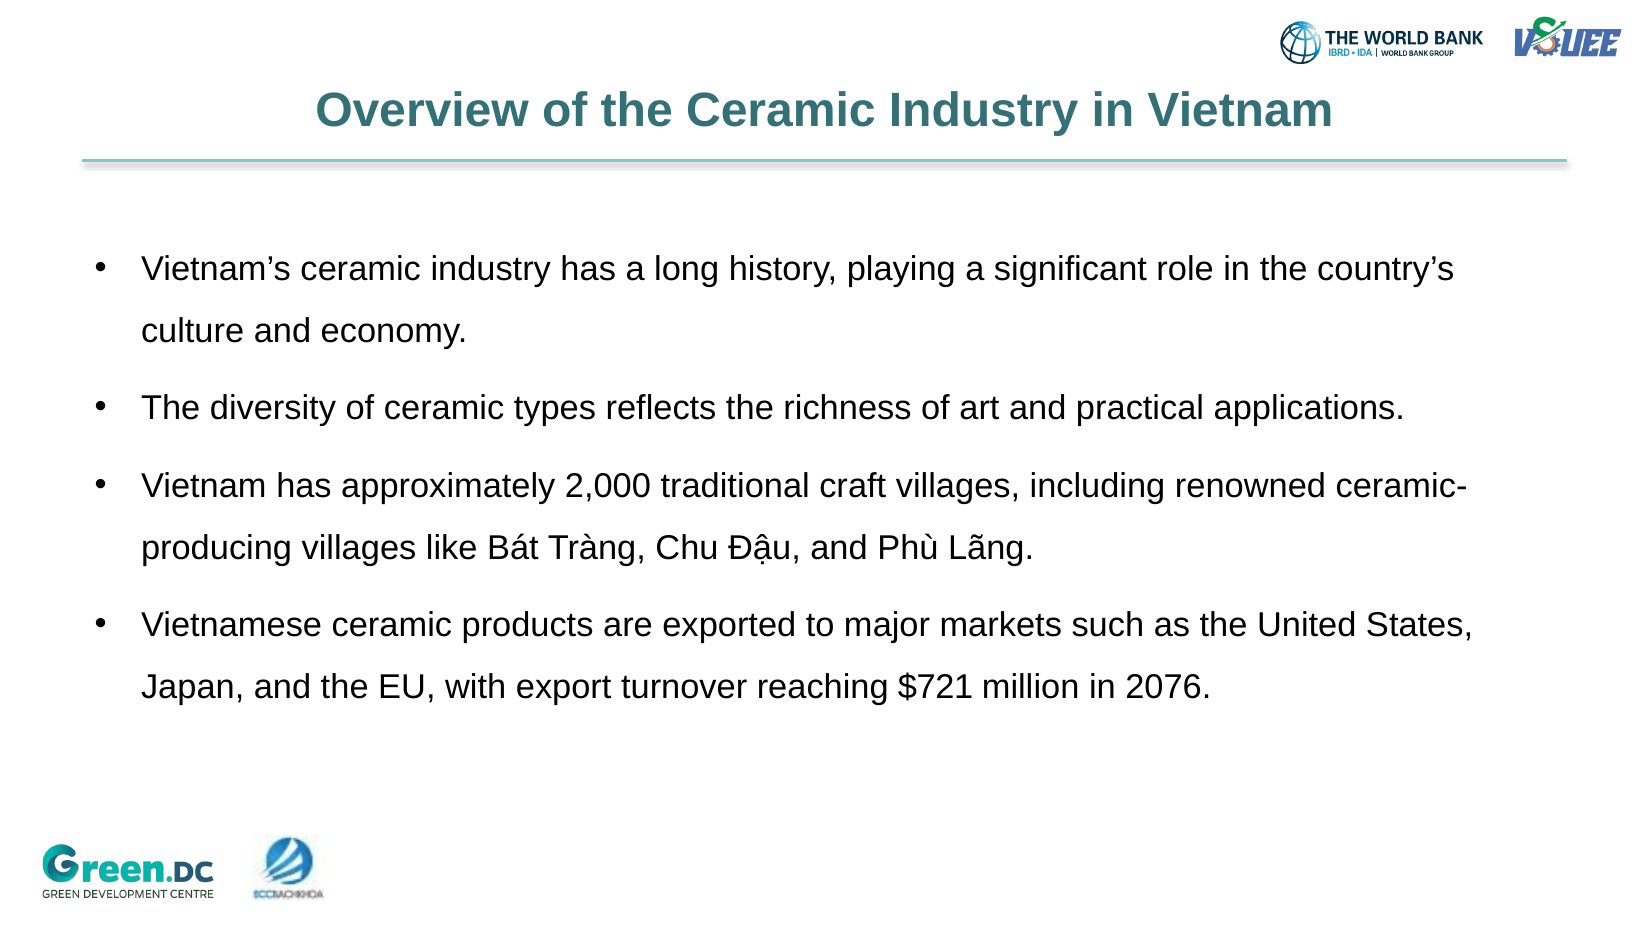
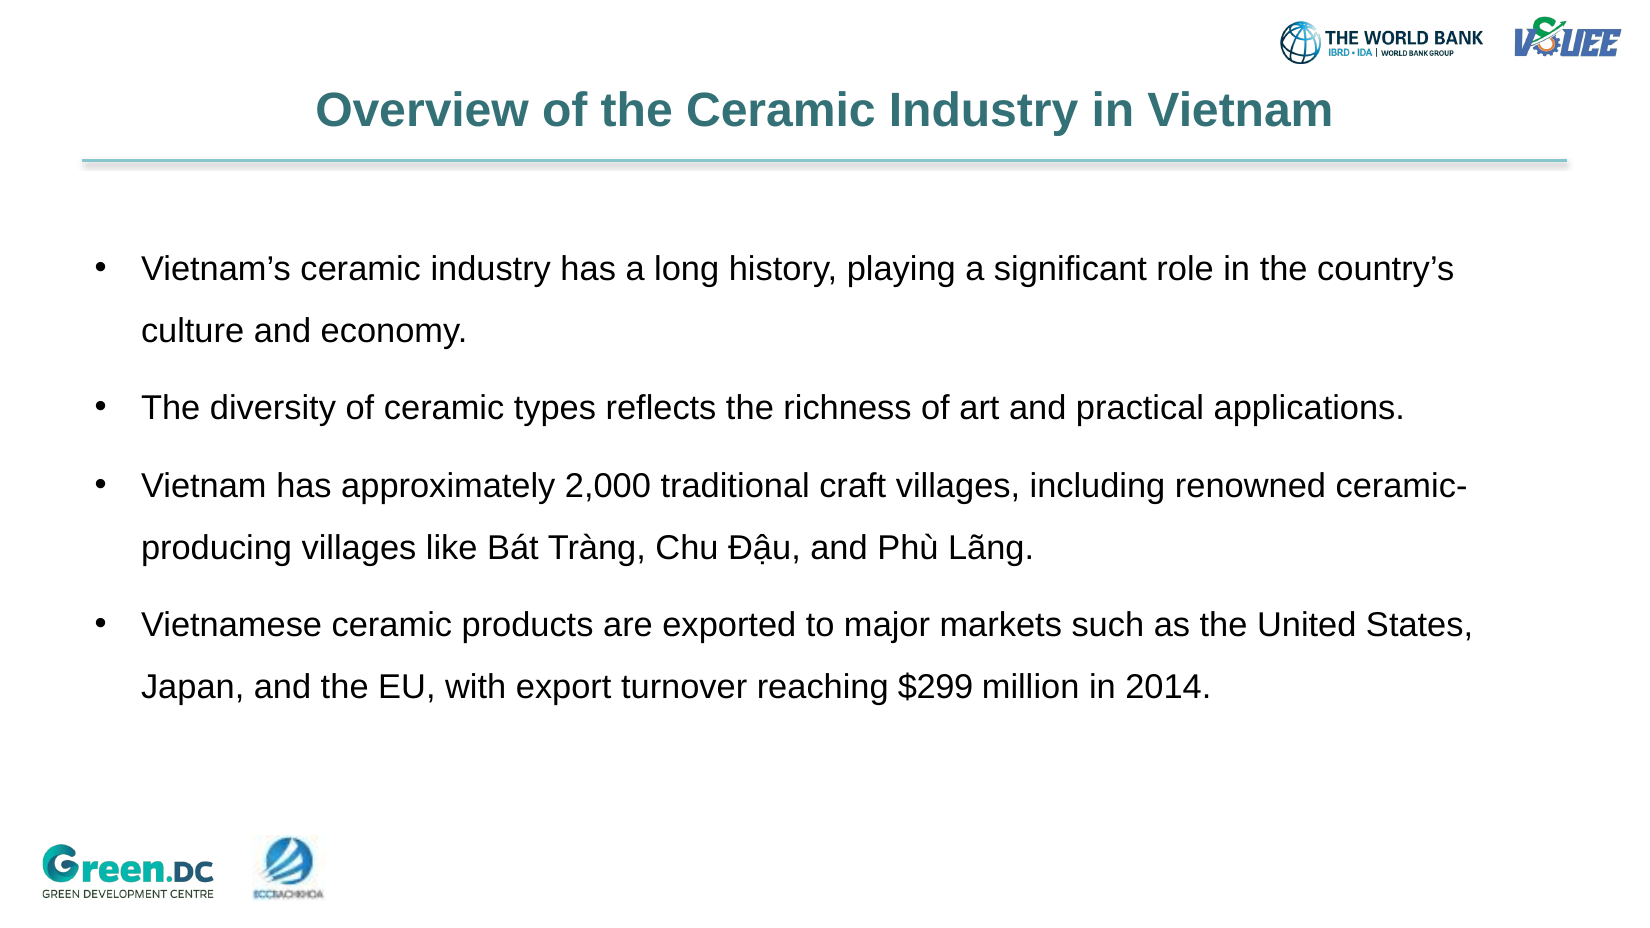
$721: $721 -> $299 (936, 687)
2076: 2076 -> 2014 (1168, 687)
